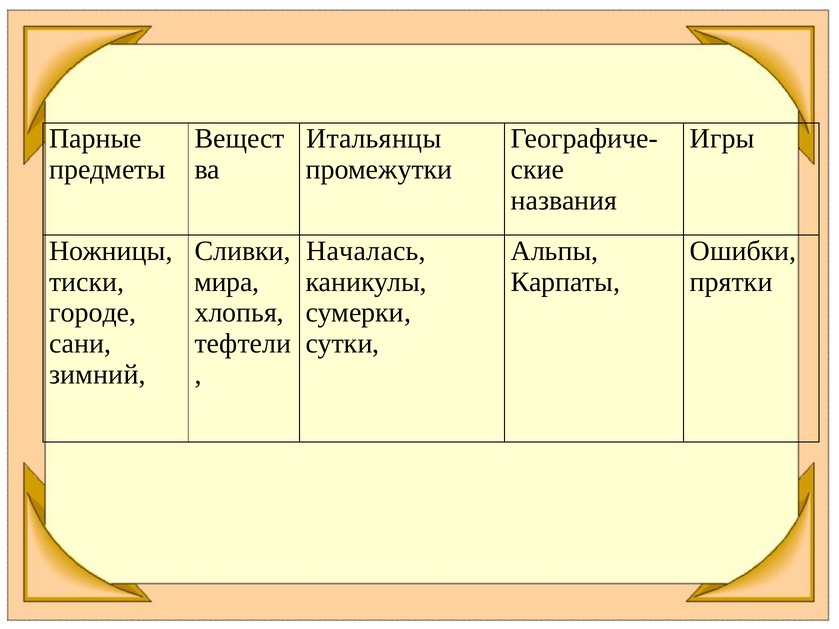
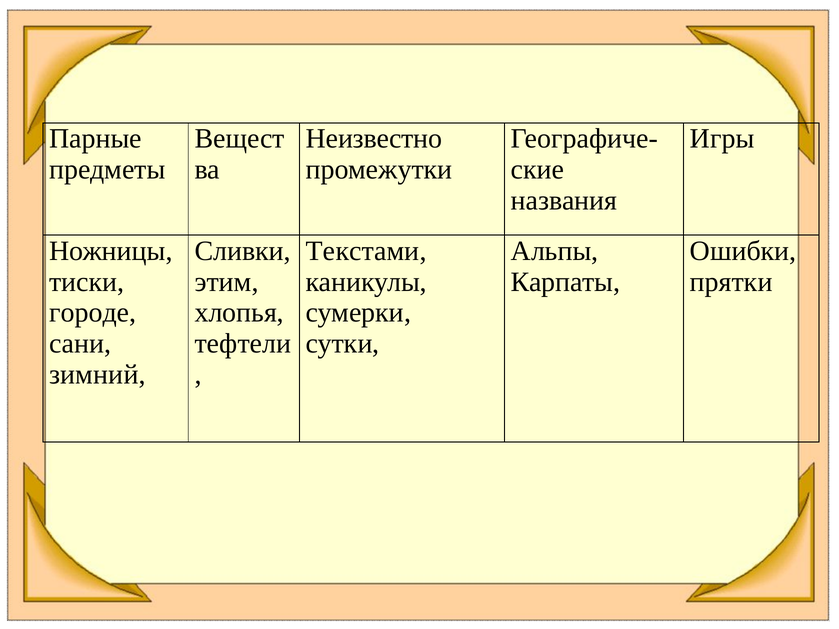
Итальянцы: Итальянцы -> Неизвестно (374, 139)
Началась: Началась -> Текстами (366, 251)
мира: мира -> этим (227, 282)
